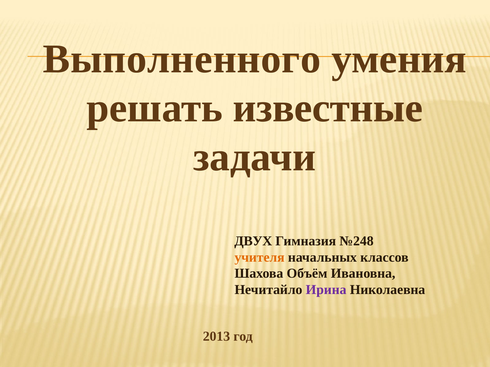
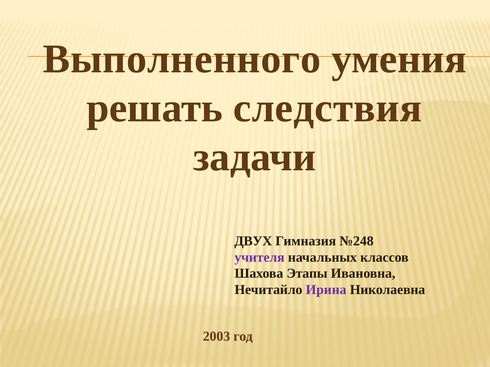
известные: известные -> следствия (328, 108)
учителя colour: orange -> purple (260, 258)
Объём: Объём -> Этапы (307, 274)
2013: 2013 -> 2003 (216, 337)
